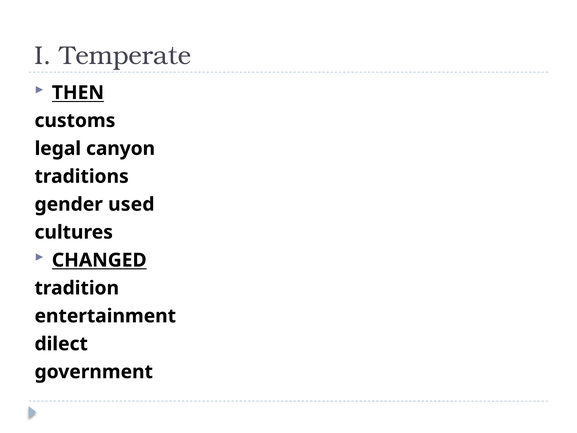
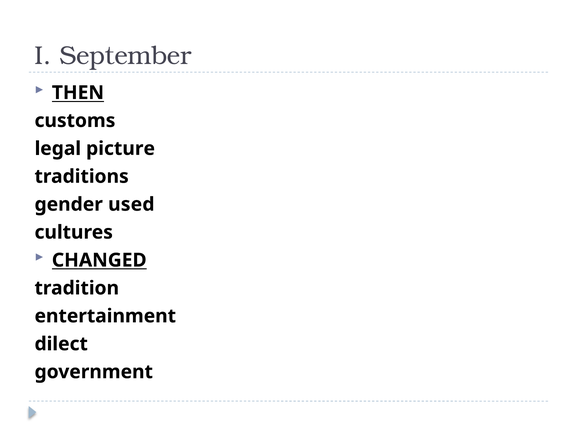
Temperate: Temperate -> September (125, 56)
canyon: canyon -> picture (121, 148)
